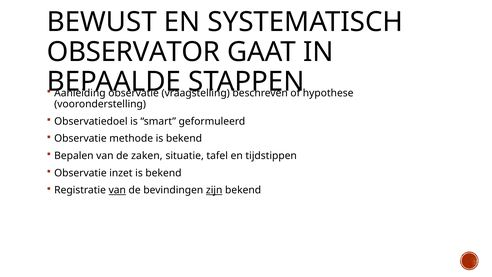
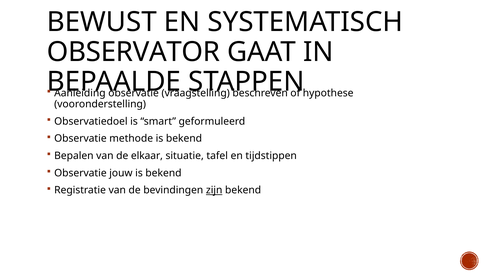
zaken: zaken -> elkaar (147, 156)
inzet: inzet -> jouw (121, 173)
van underline: present -> none (117, 190)
